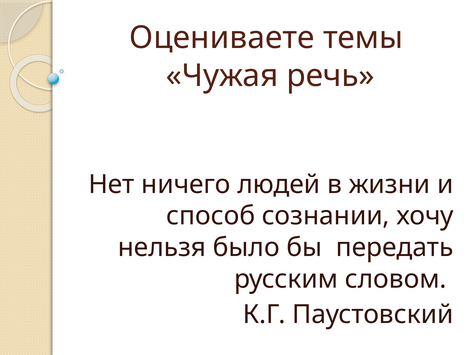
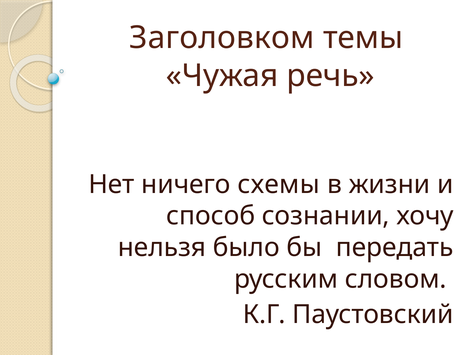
Оцениваете: Оцениваете -> Заголовком (222, 38)
людей: людей -> схемы (279, 185)
